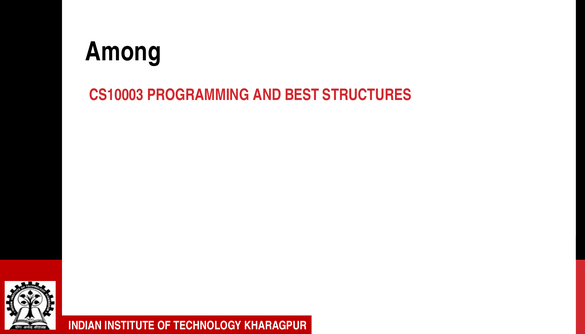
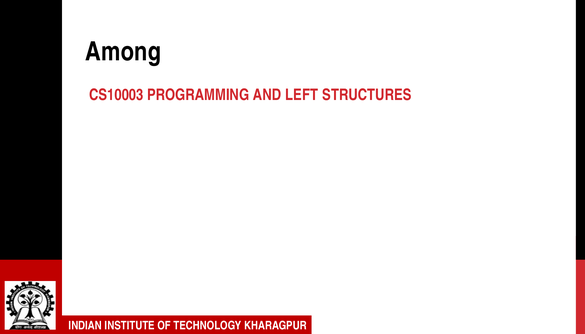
BEST: BEST -> LEFT (302, 95)
